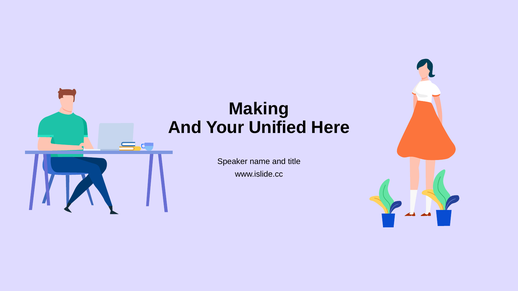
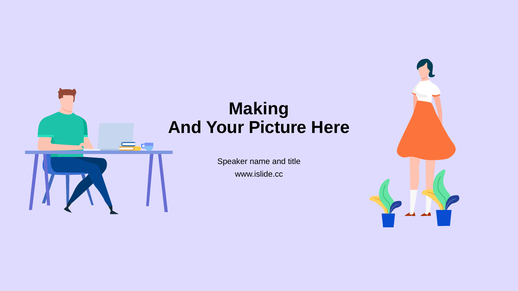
Unified: Unified -> Picture (278, 128)
